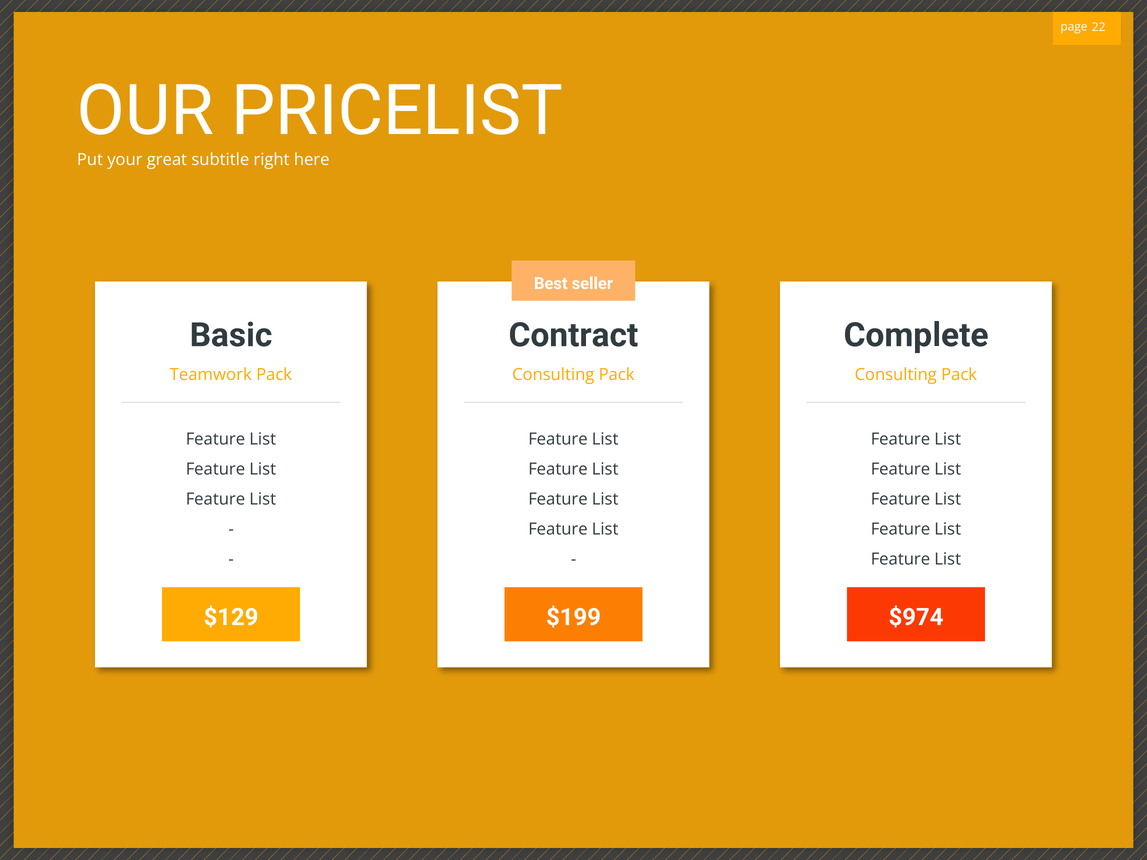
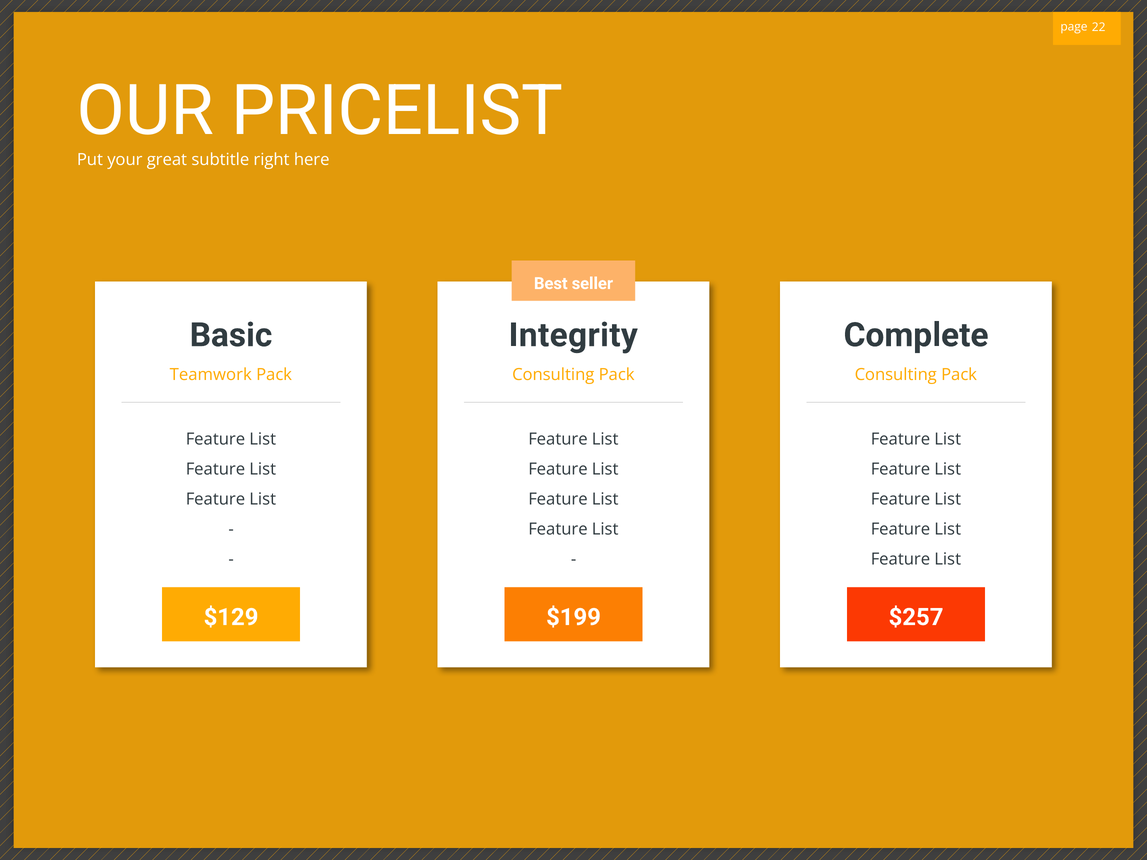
Contract: Contract -> Integrity (573, 335)
$974: $974 -> $257 (916, 617)
